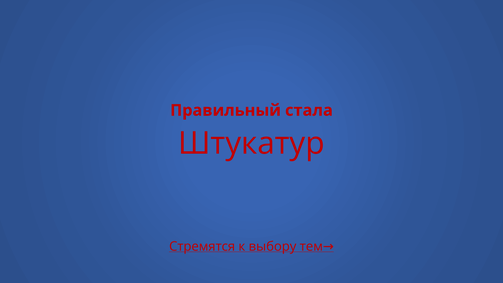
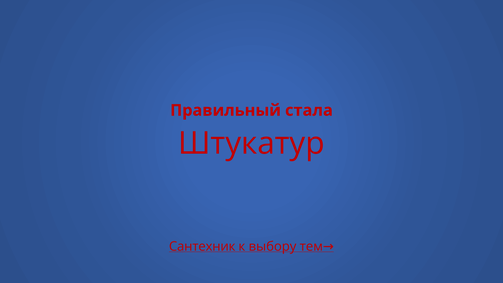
Стремятся: Стремятся -> Сантехник (202, 247)
